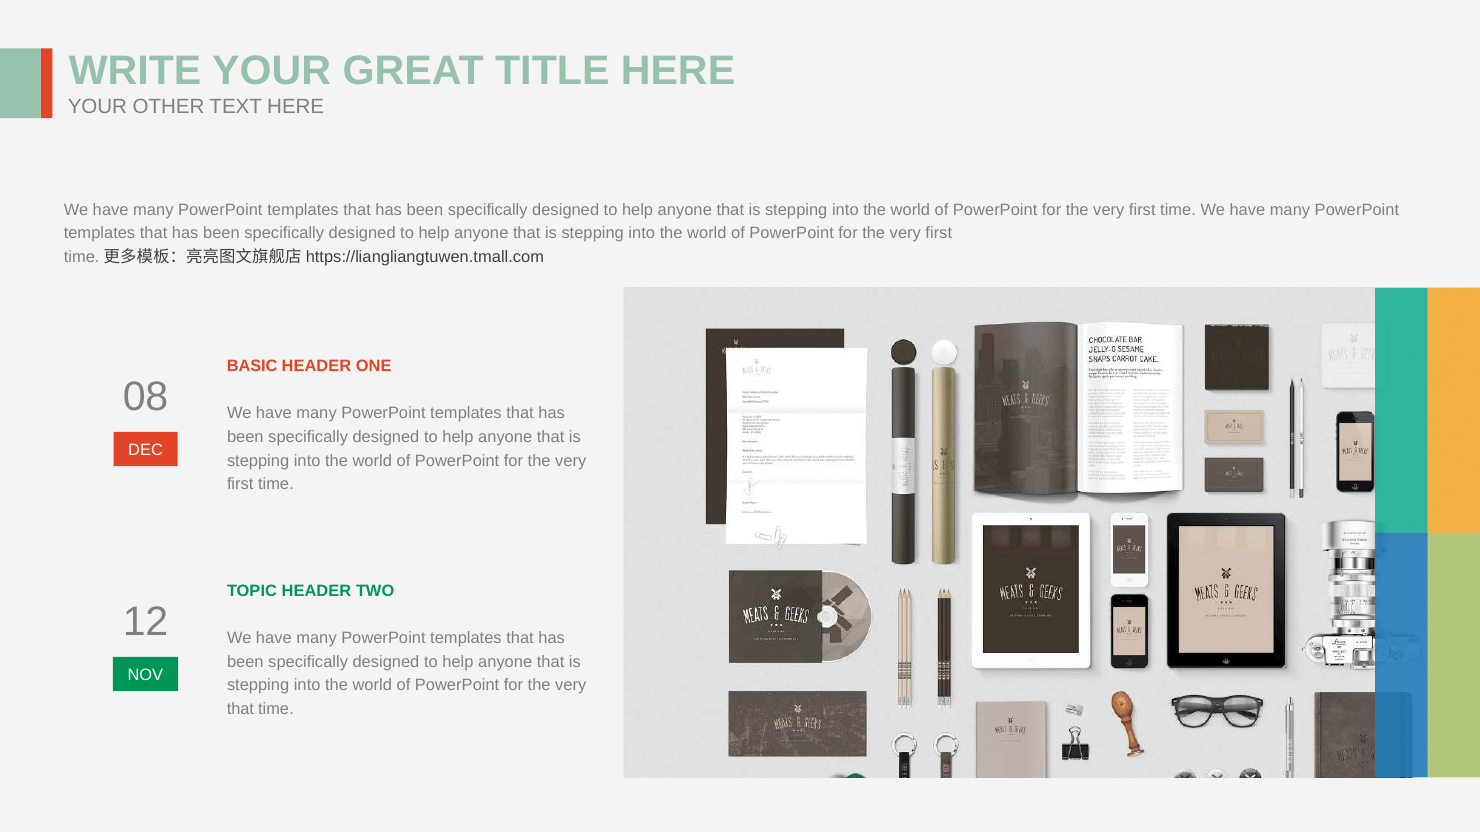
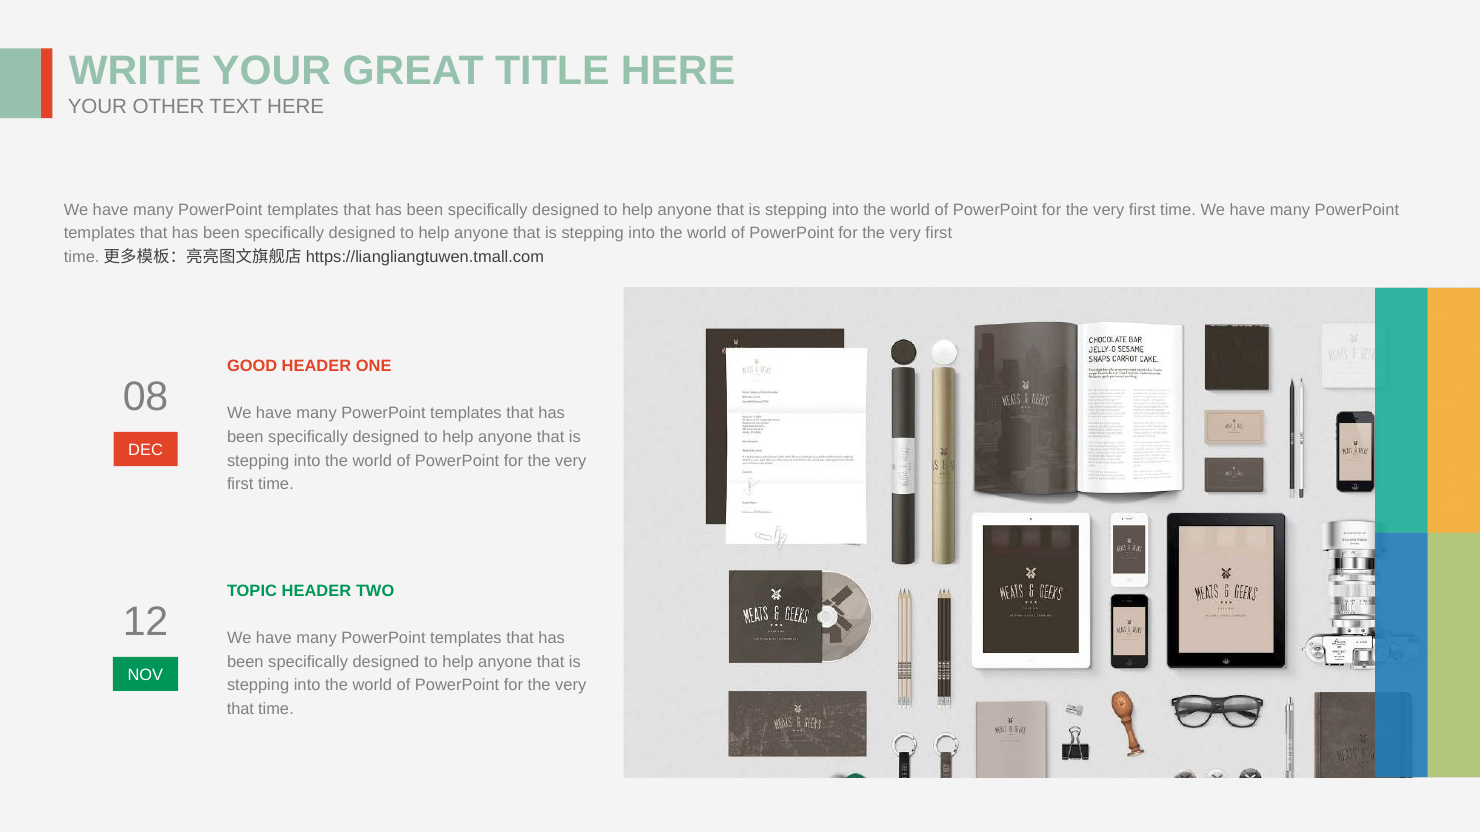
BASIC: BASIC -> GOOD (252, 366)
